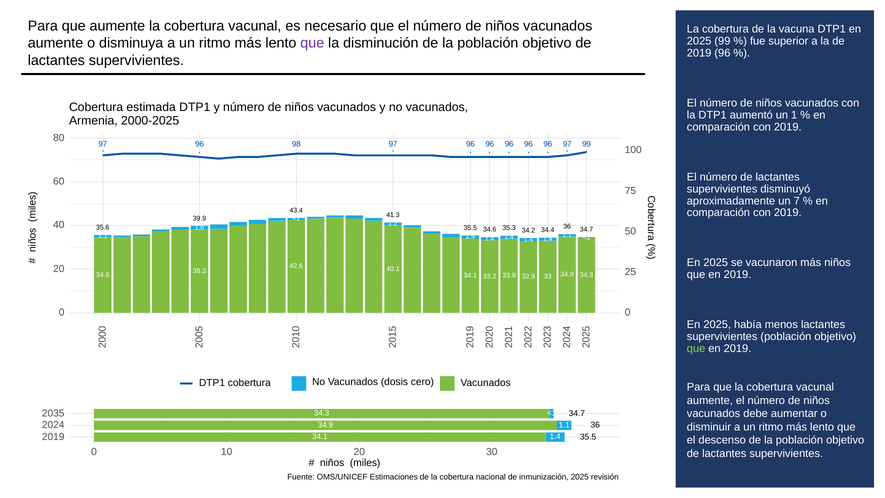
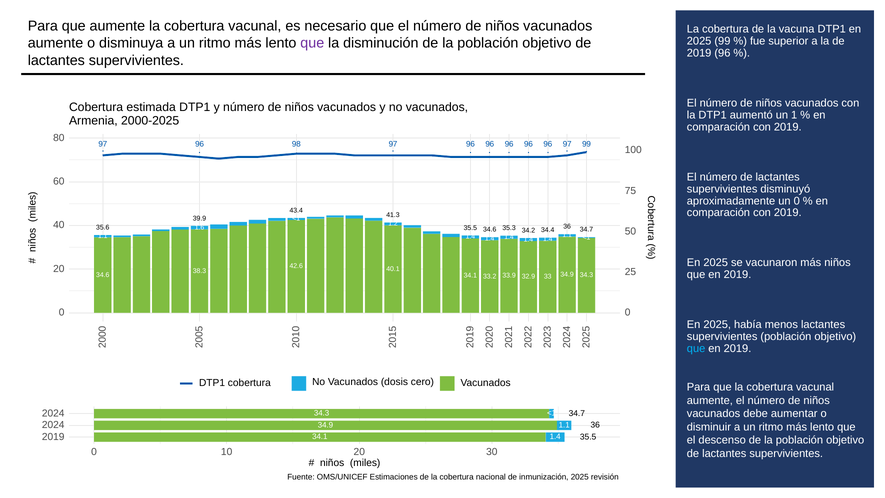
un 7: 7 -> 0 (797, 201)
que colour: light green -> light blue (696, 349)
2035: 2035 -> 2024 (53, 413)
